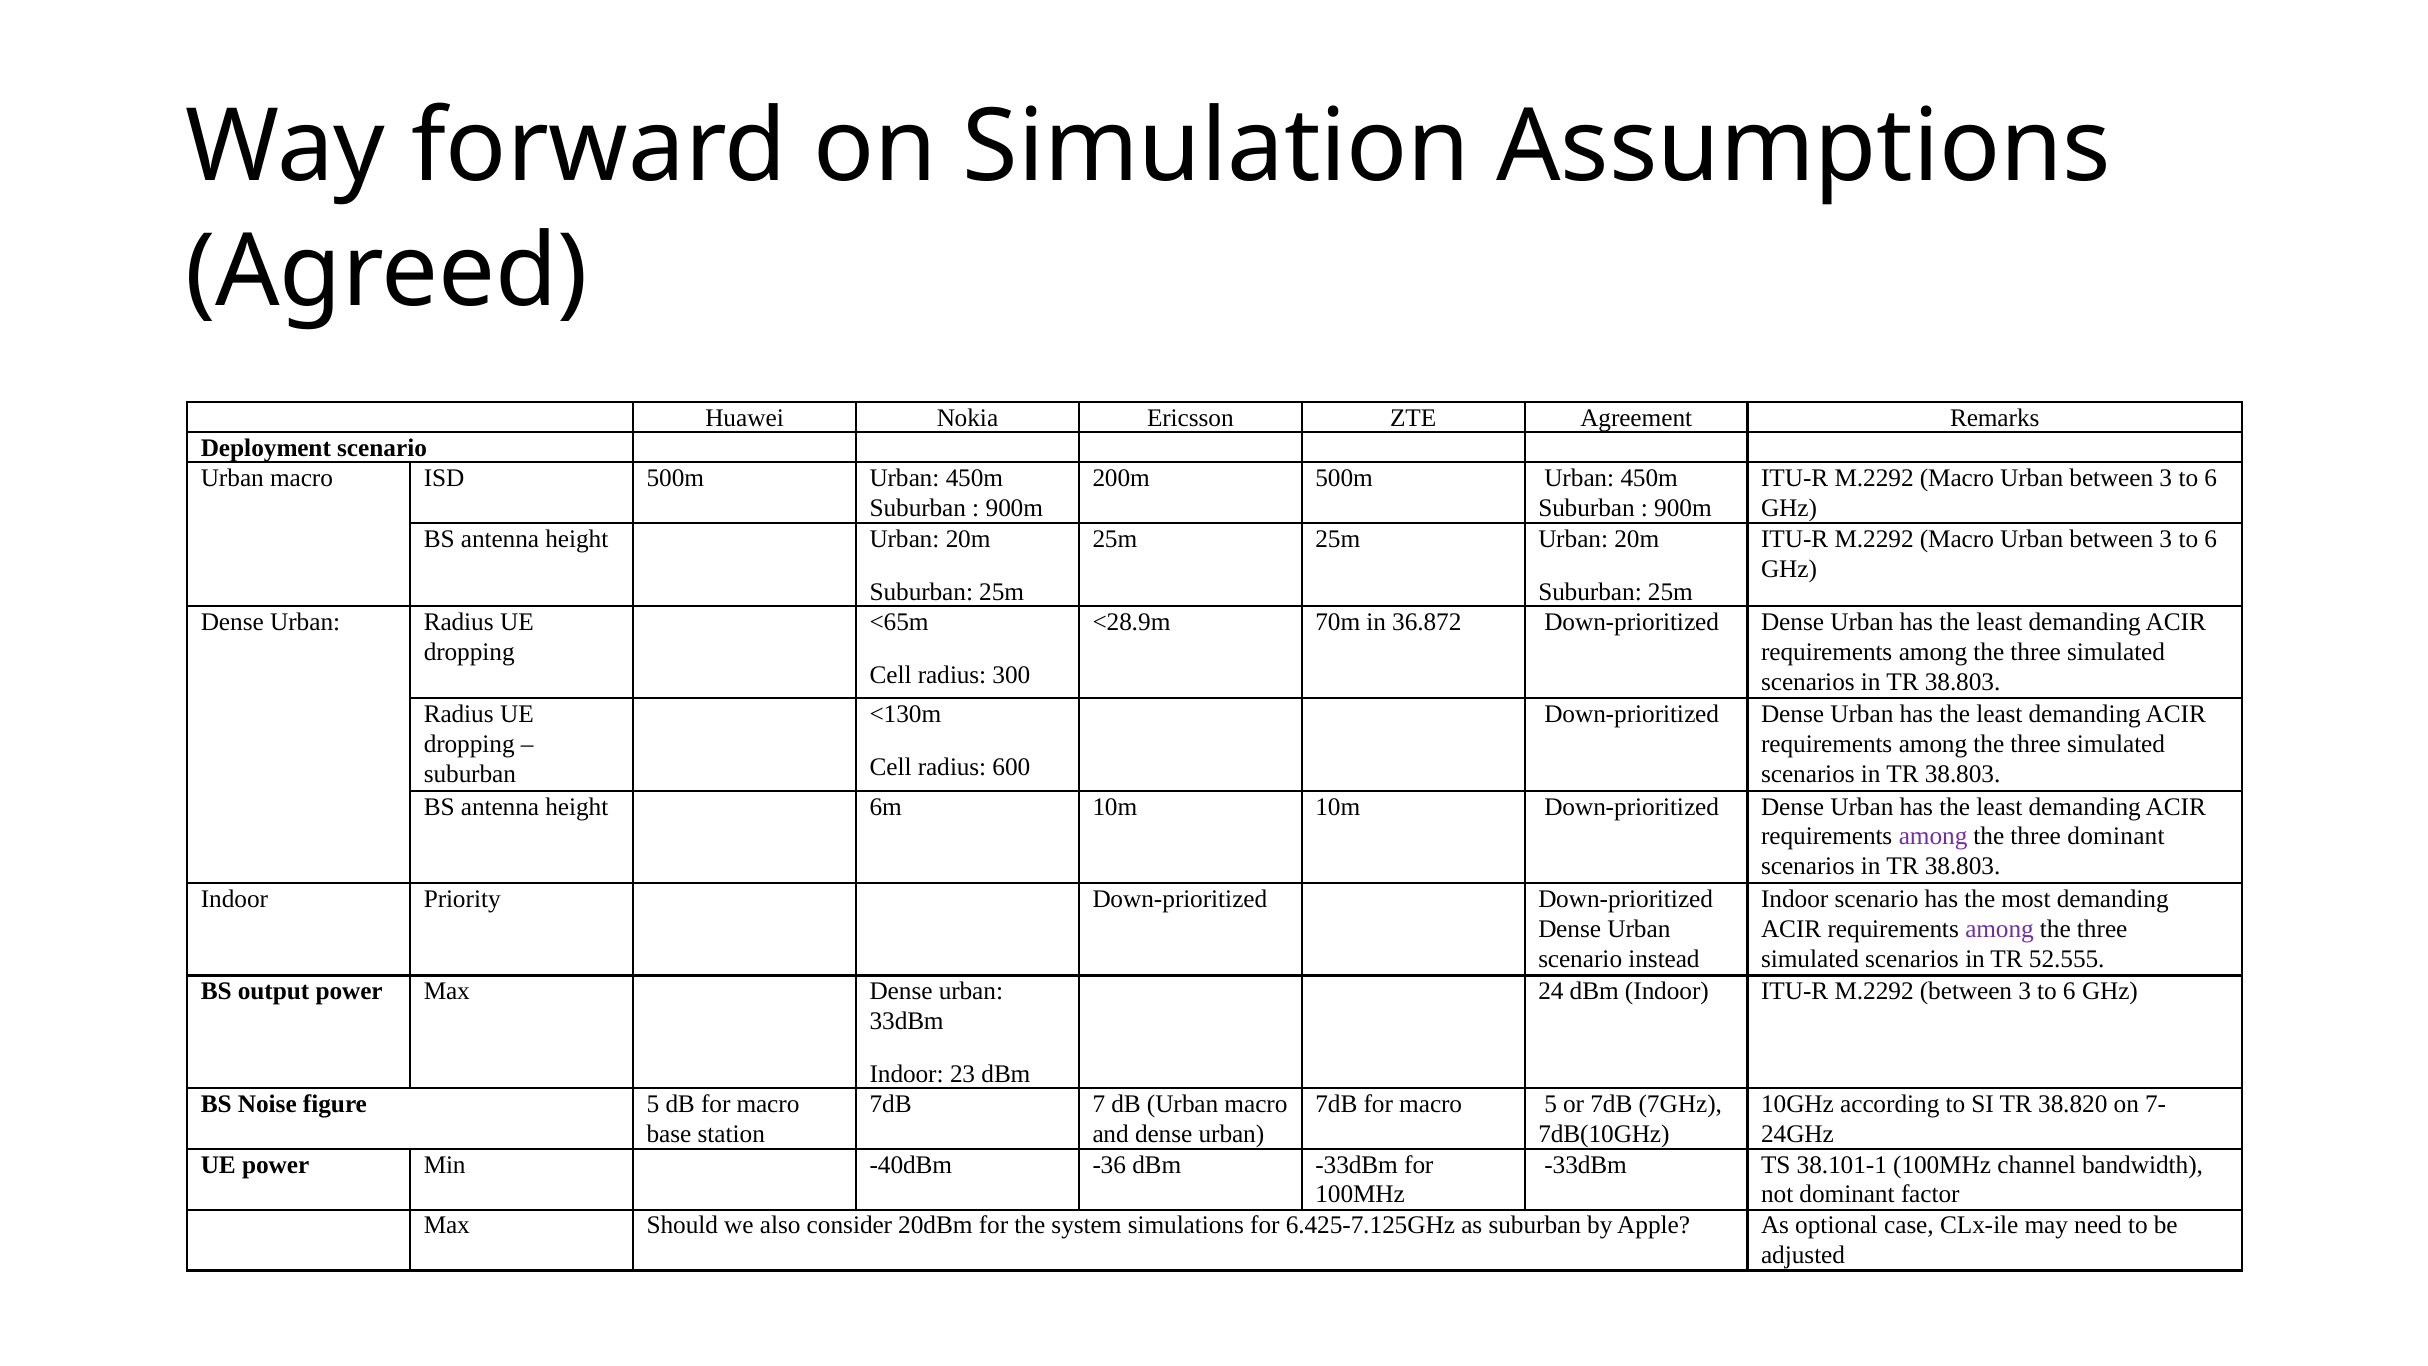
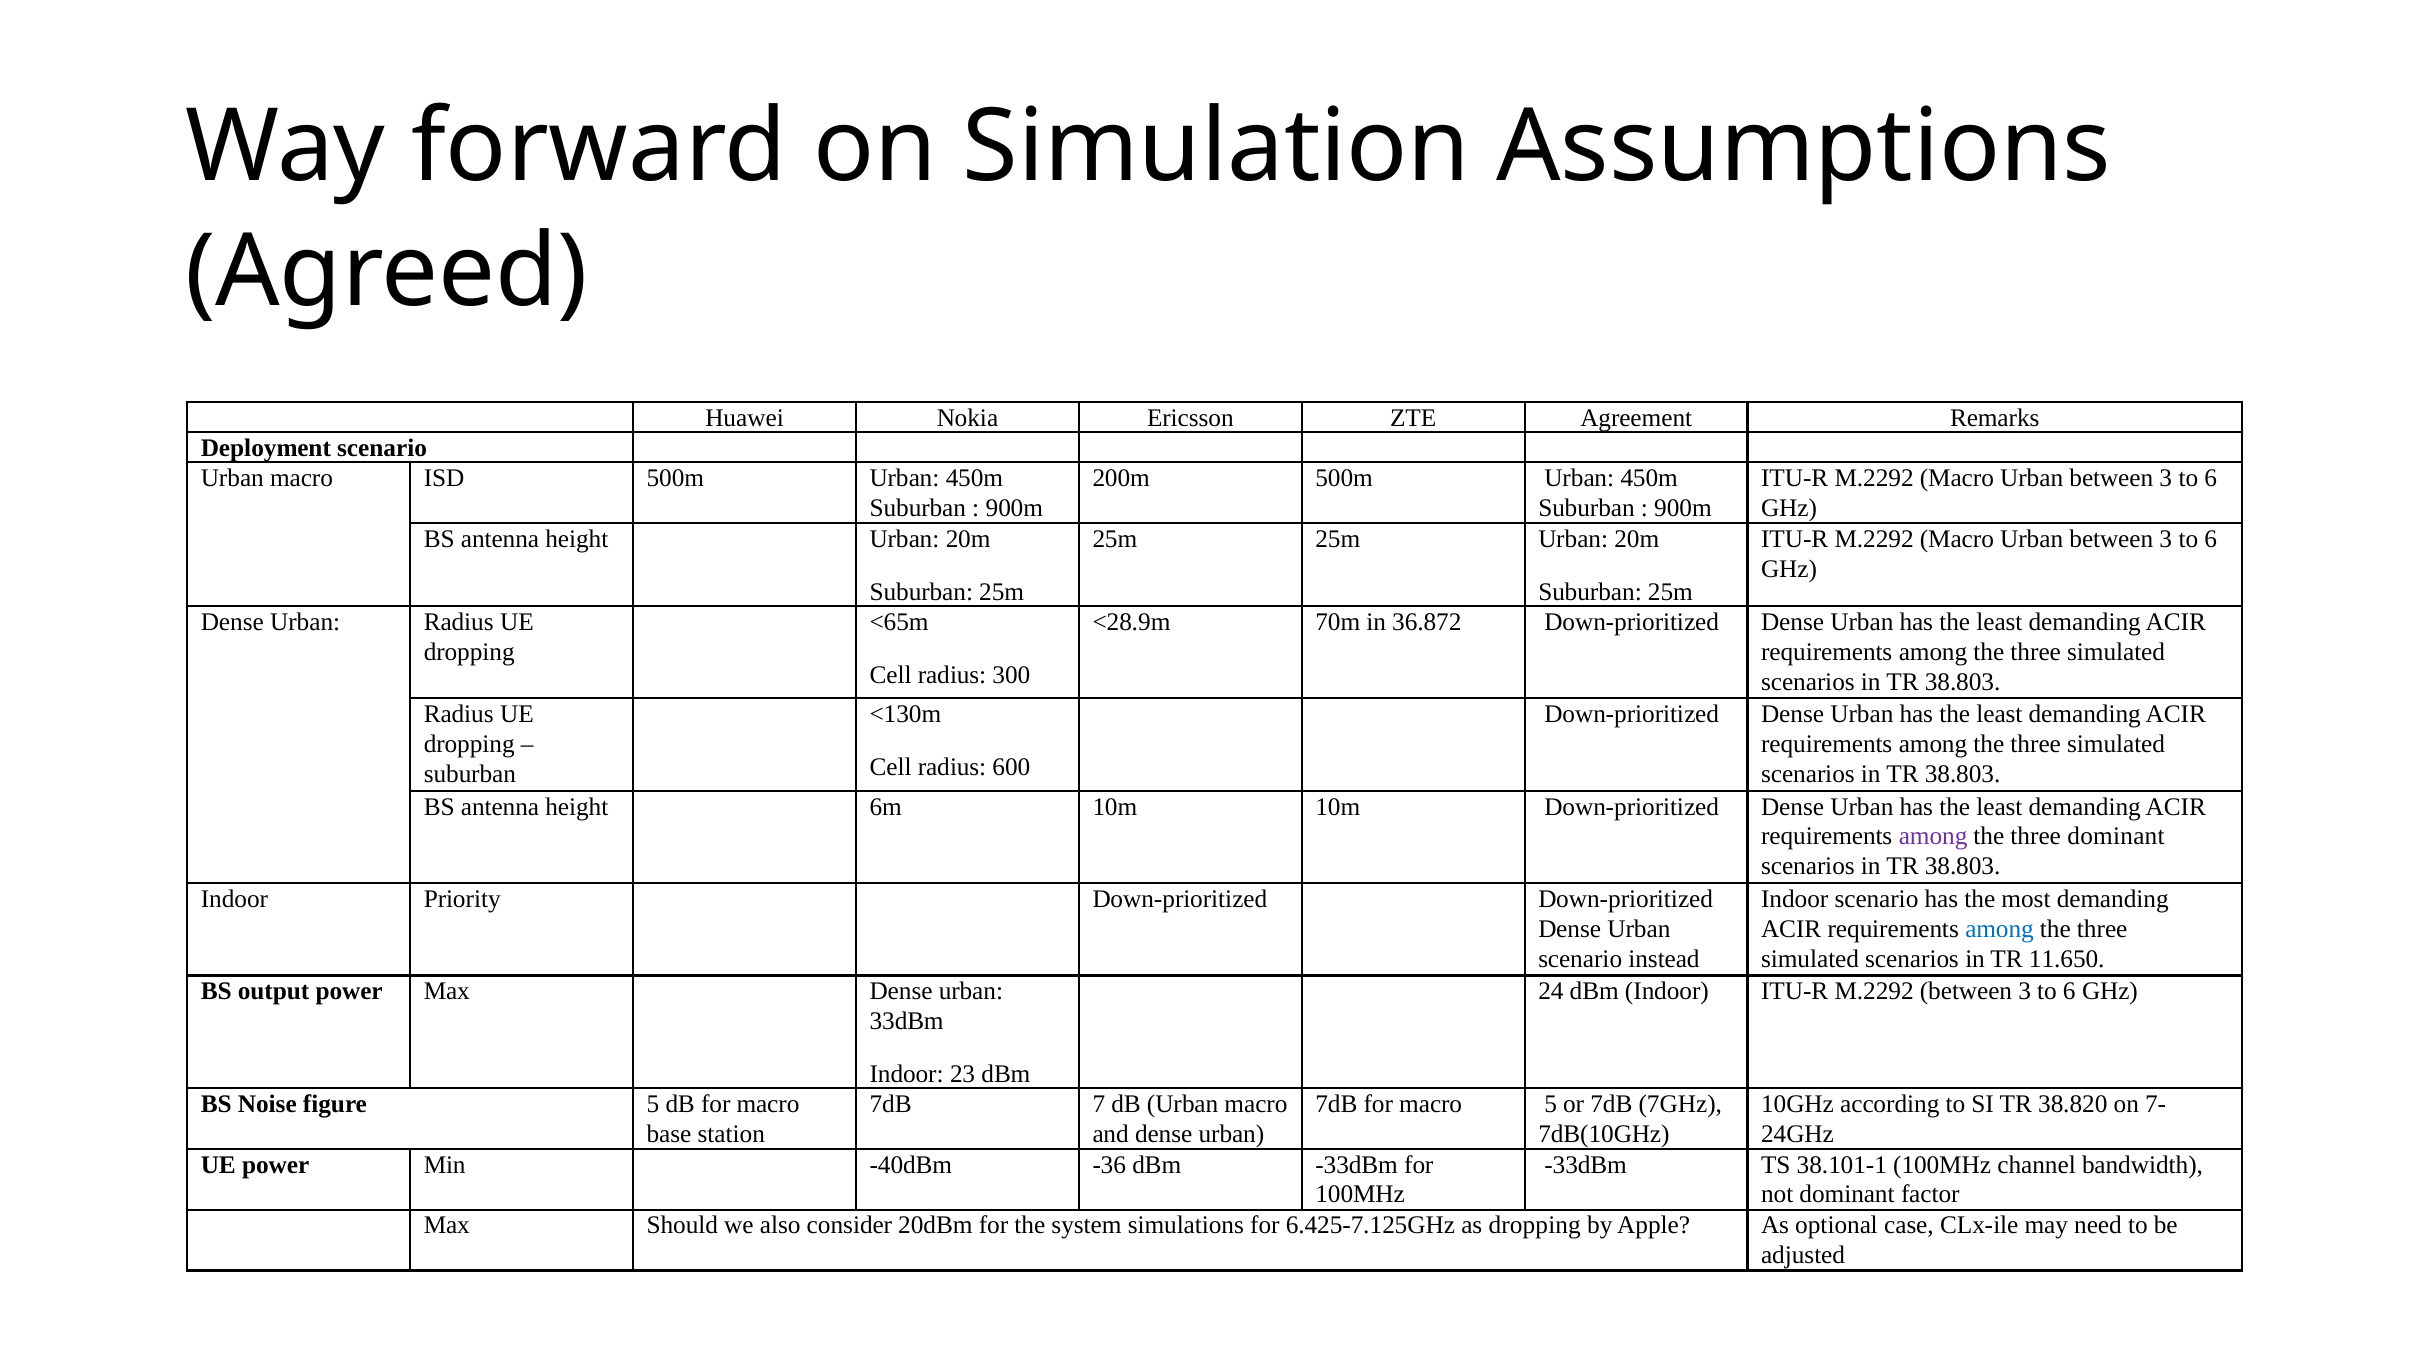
among colour: purple -> blue (2000, 929)
52.555: 52.555 -> 11.650 (2067, 959)
as suburban: suburban -> dropping (1535, 1225)
